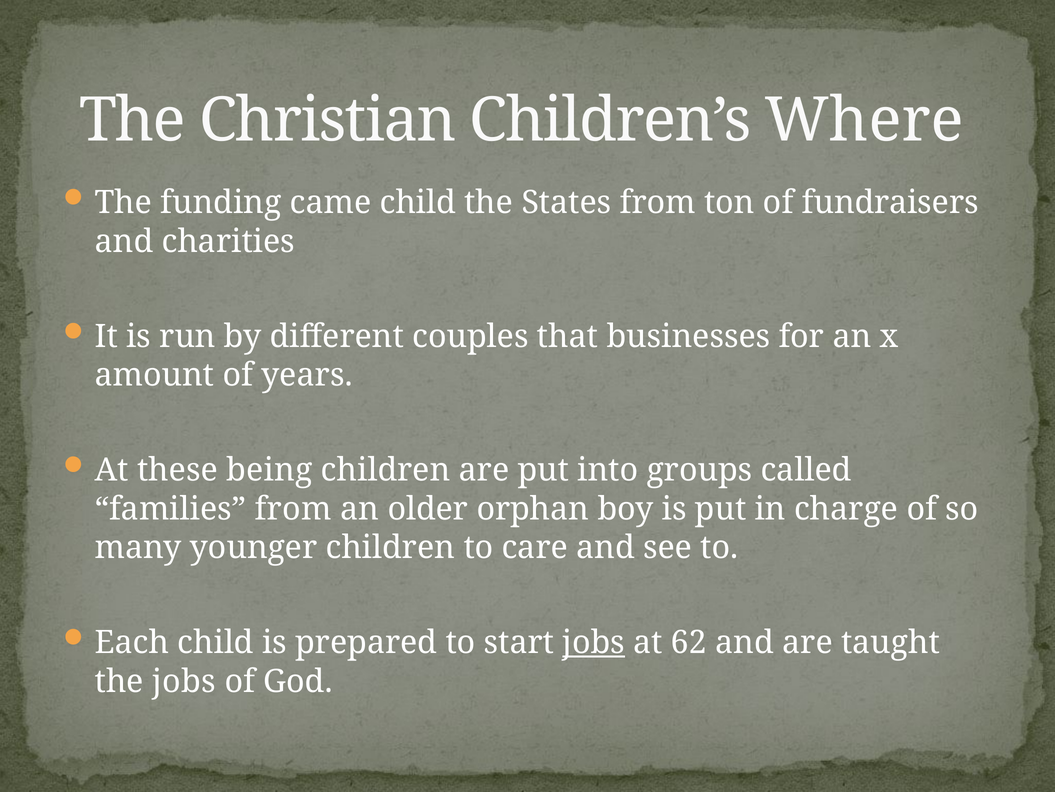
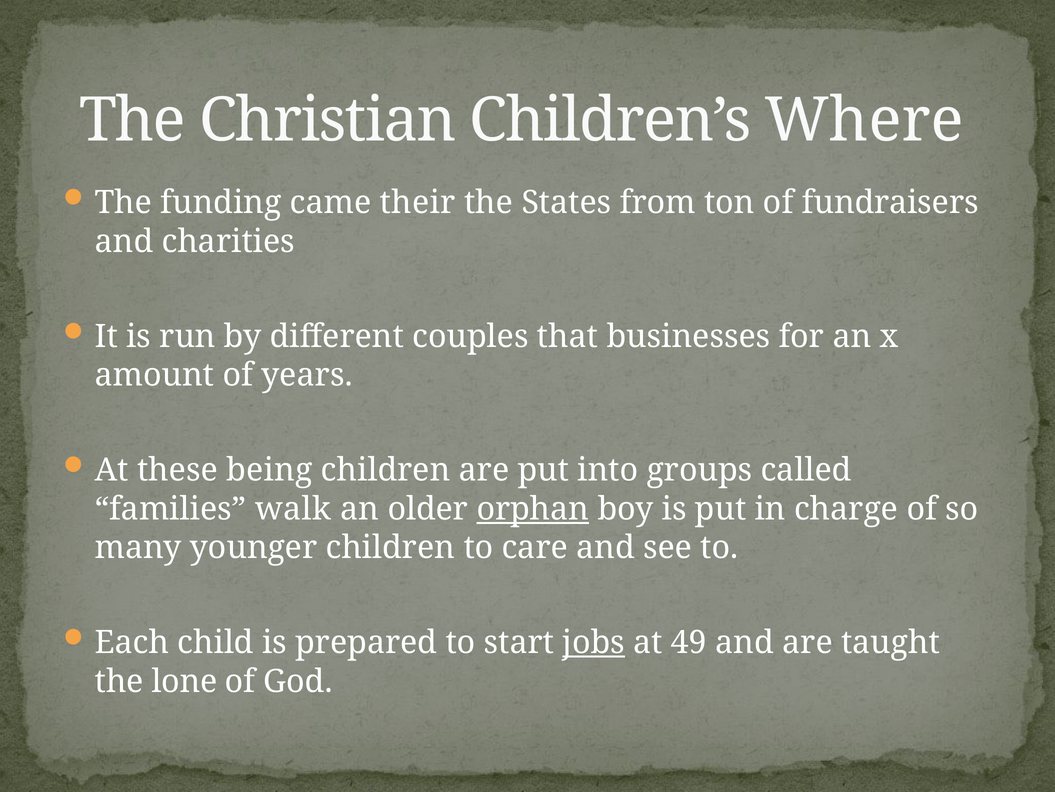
came child: child -> their (418, 203)
families from: from -> walk (293, 509)
orphan underline: none -> present (533, 509)
62: 62 -> 49 (689, 642)
the jobs: jobs -> lone (184, 681)
